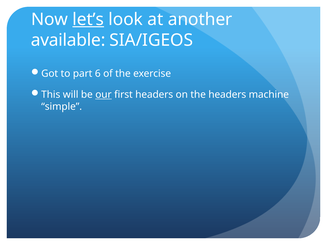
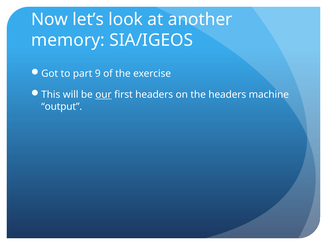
let’s underline: present -> none (88, 19)
available: available -> memory (68, 40)
6: 6 -> 9 (98, 74)
simple: simple -> output (62, 107)
